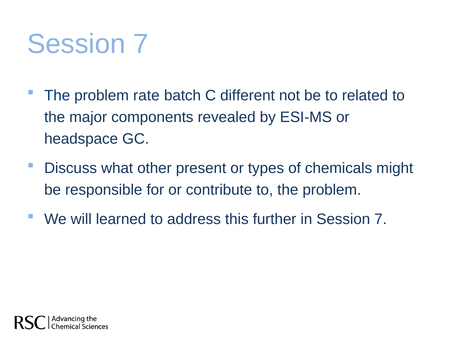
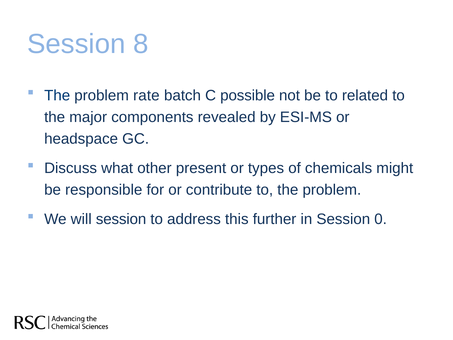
7: 7 -> 8 (141, 44)
different: different -> possible (248, 95)
will learned: learned -> session (121, 219)
in Session 7: 7 -> 0 (381, 219)
